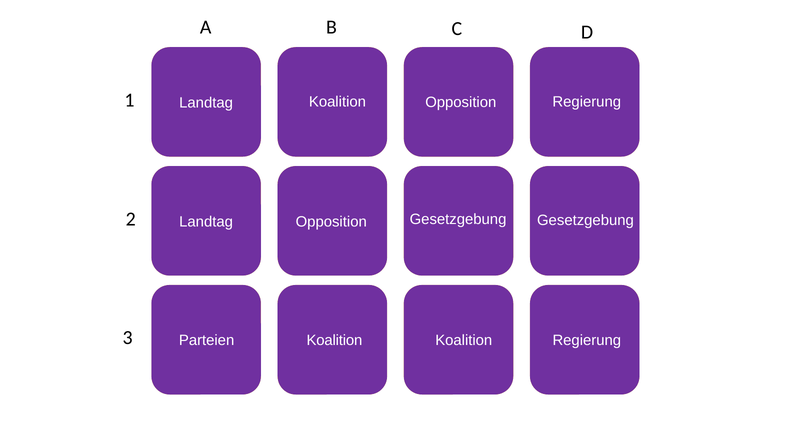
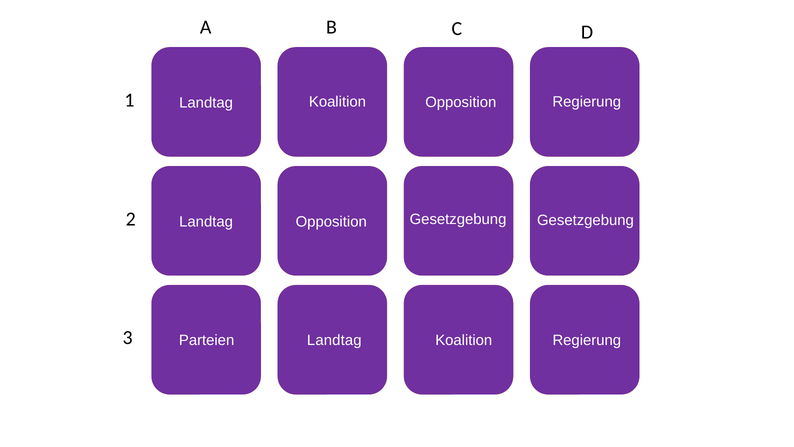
Parteien Koalition: Koalition -> Landtag (334, 340)
